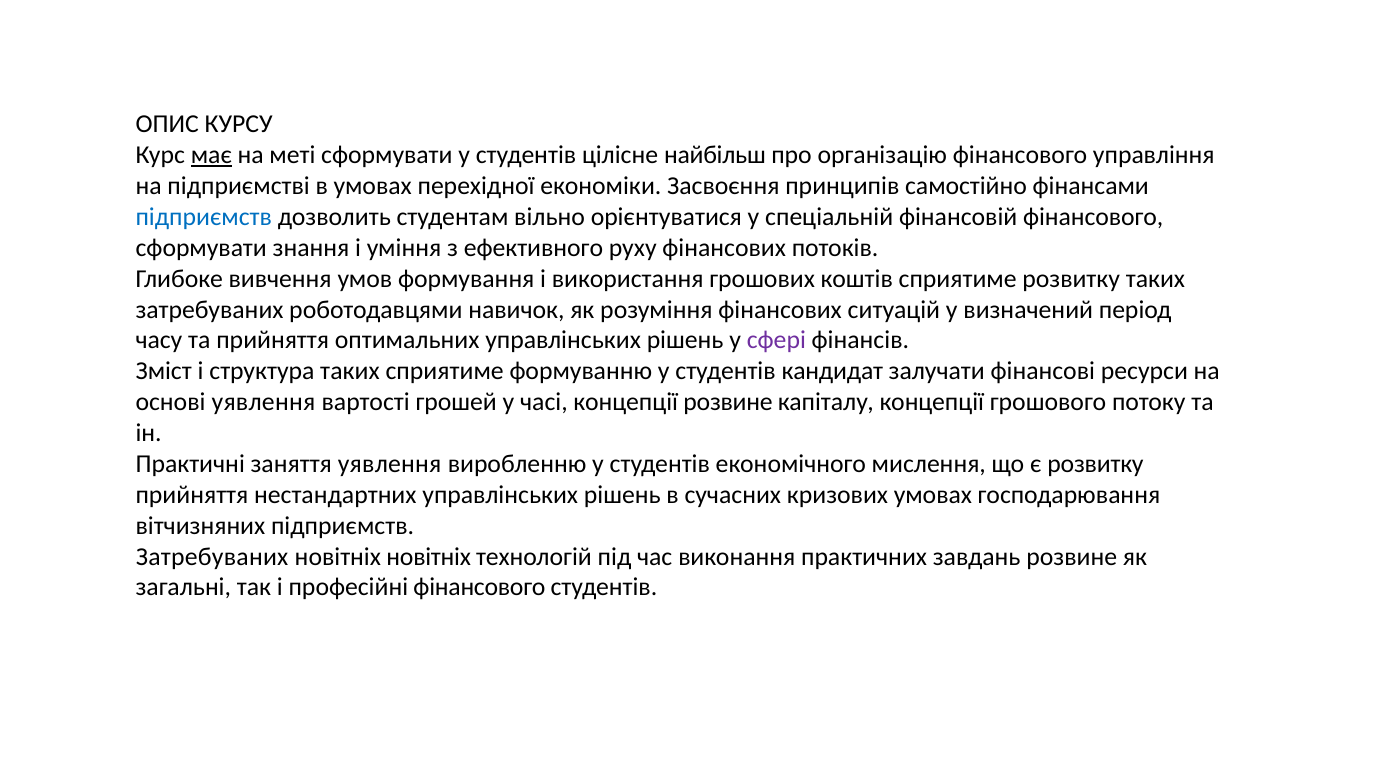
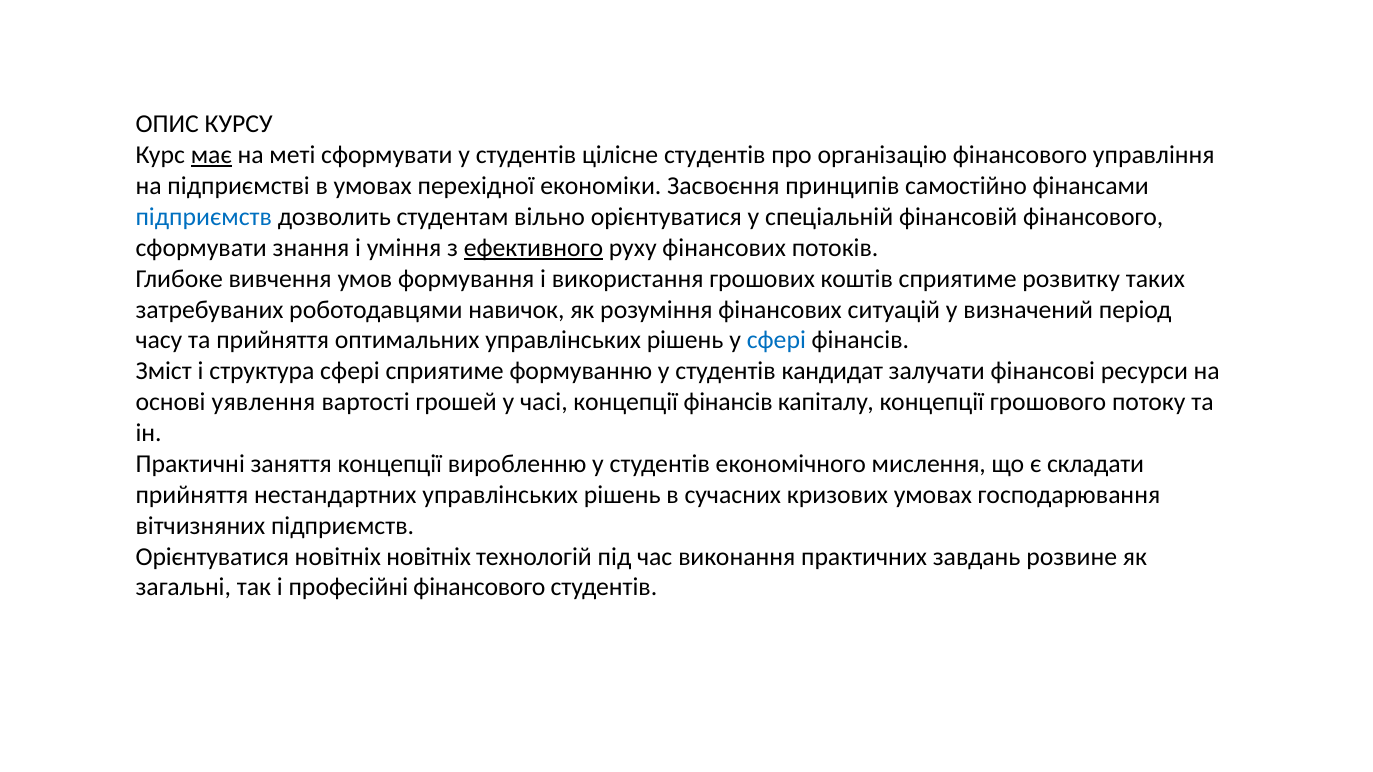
цілісне найбільш: найбільш -> студентів (715, 155)
ефективного underline: none -> present (533, 248)
сфері colour: purple -> blue (776, 341)
структура таких: таких -> сфері (350, 371)
концепції розвине: розвине -> фінансів (728, 402)
заняття уявлення: уявлення -> концепції (390, 464)
є розвитку: розвитку -> складати (1096, 464)
Затребуваних: Затребуваних -> Орієнтуватися (212, 557)
